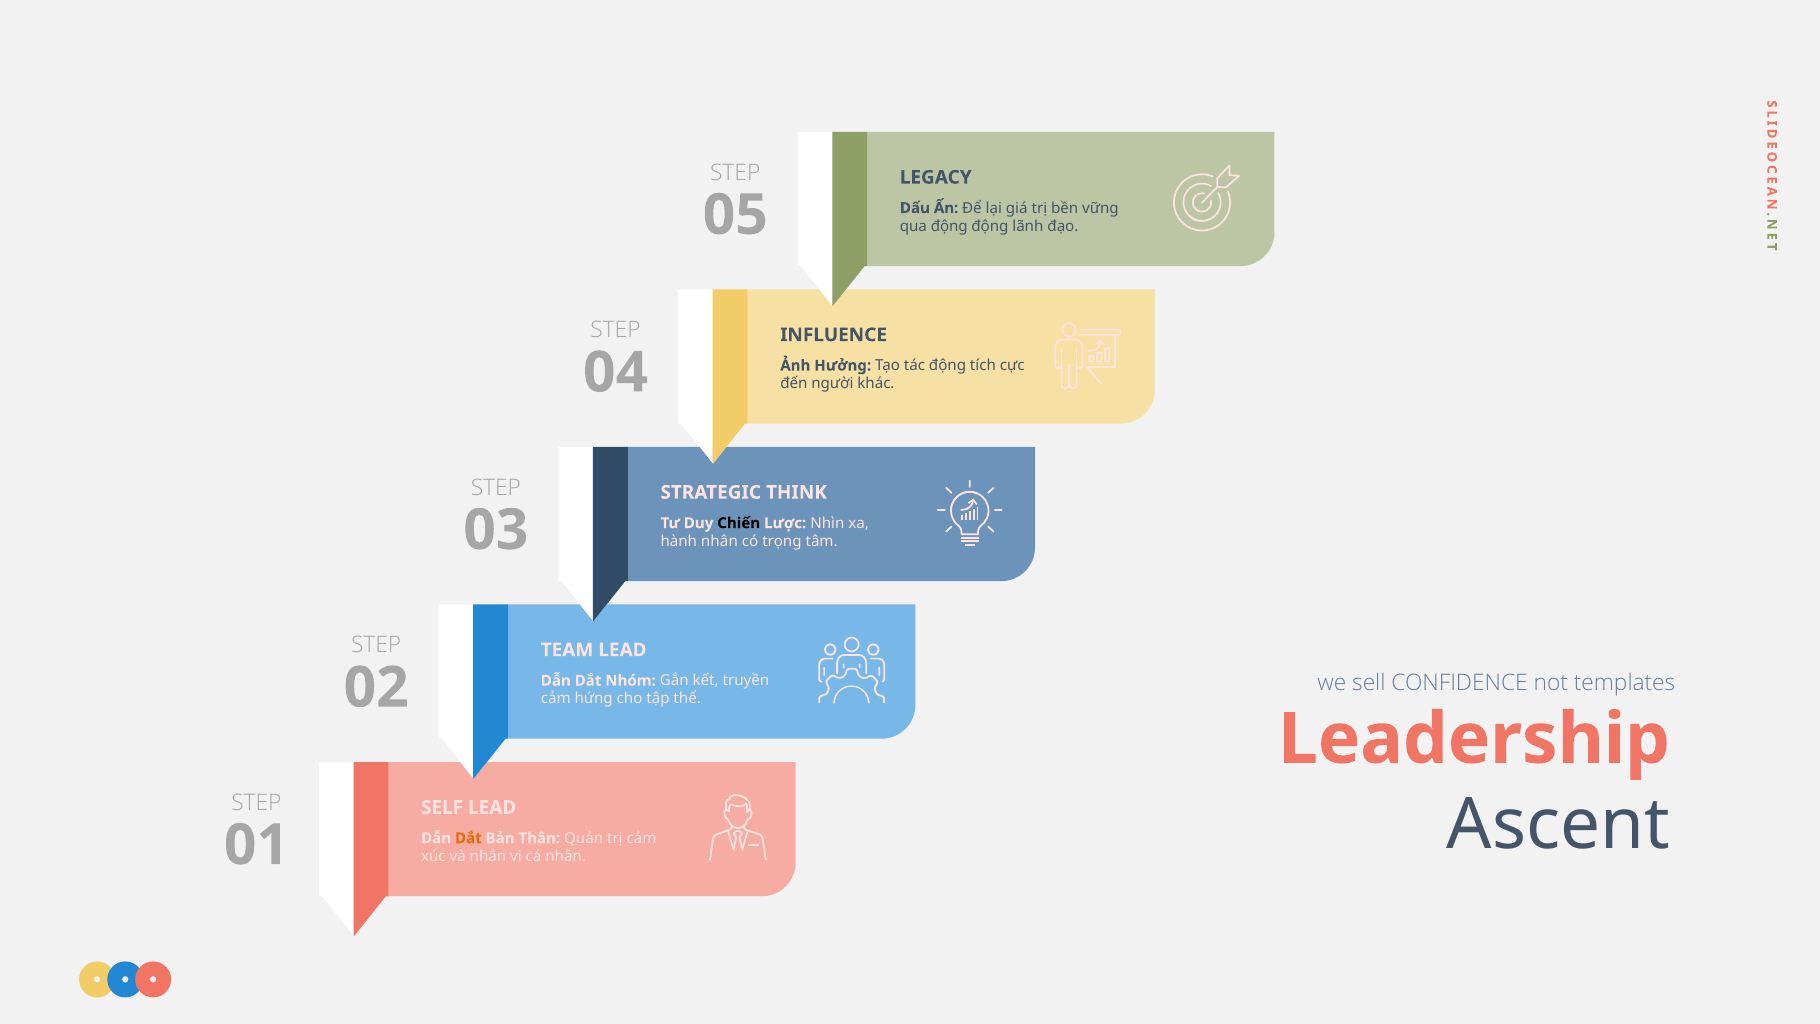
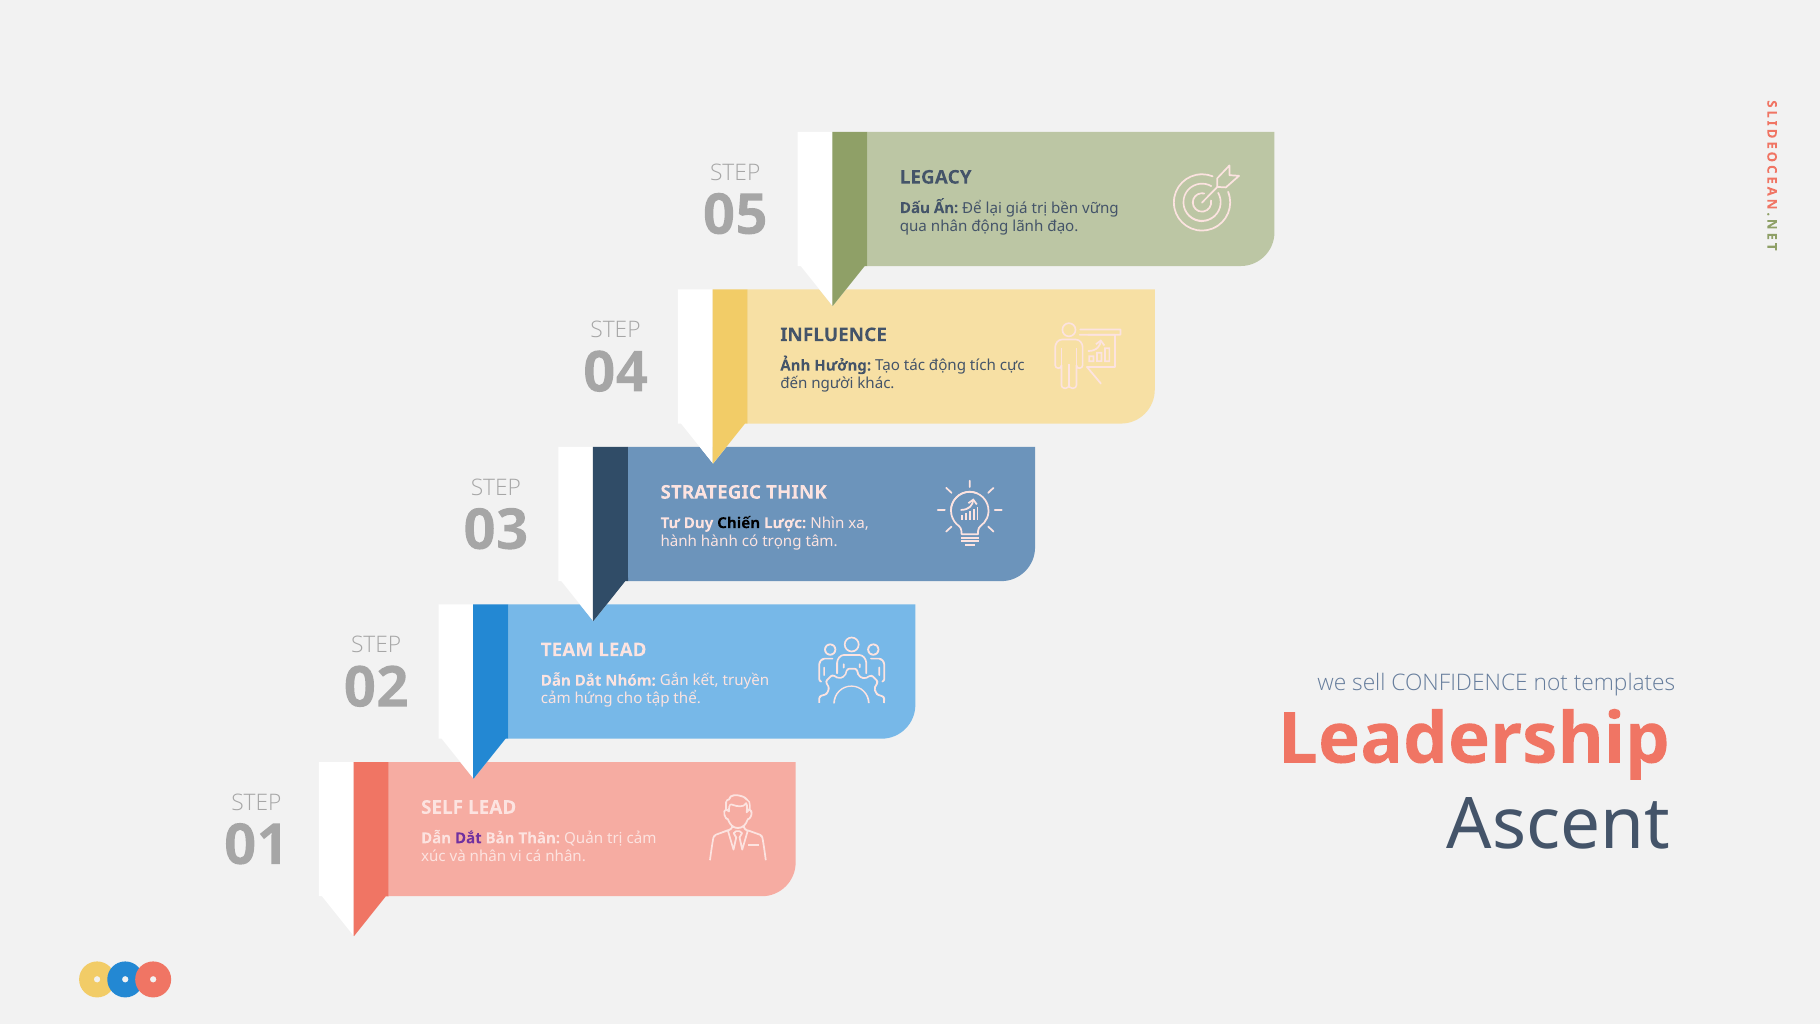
qua động: động -> nhân (949, 226)
hành nhân: nhân -> hành (719, 541)
Dắt colour: orange -> purple (468, 838)
